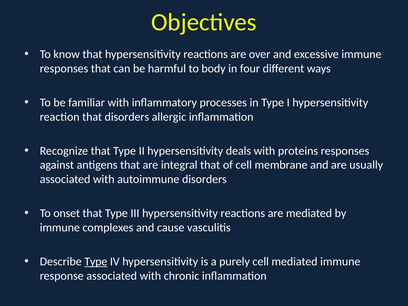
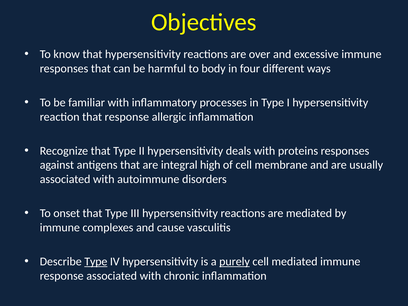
that disorders: disorders -> response (127, 117)
integral that: that -> high (210, 165)
purely underline: none -> present (235, 262)
